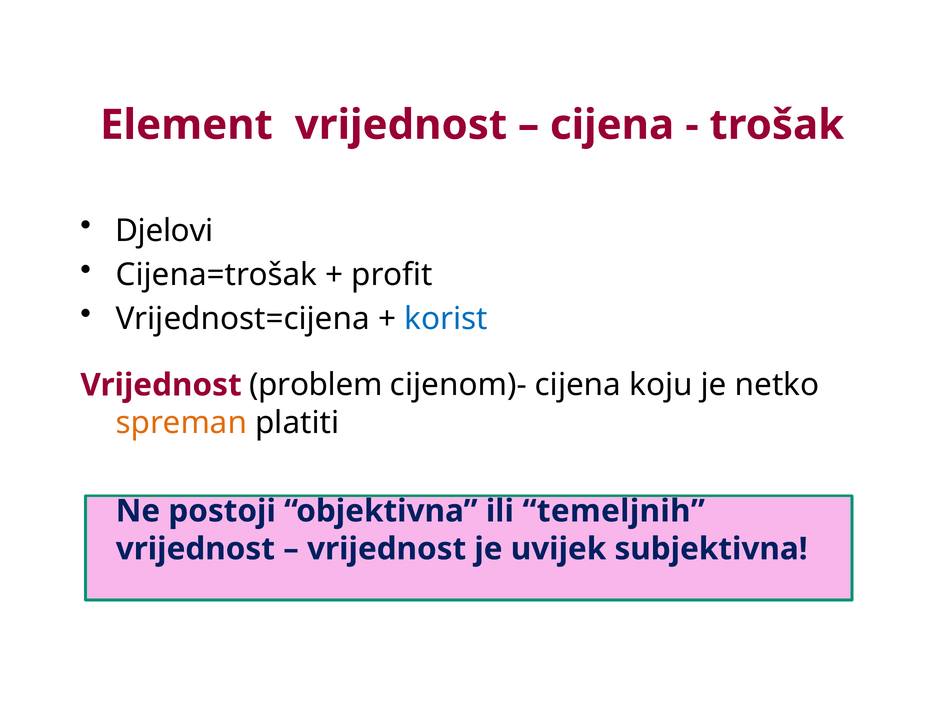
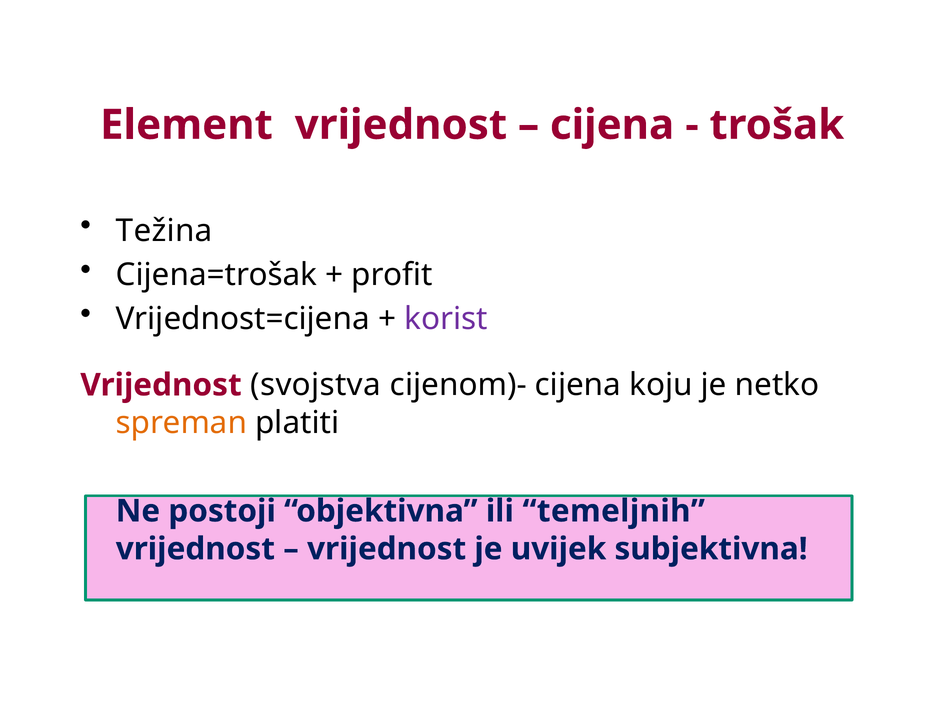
Djelovi: Djelovi -> Težina (164, 231)
korist colour: blue -> purple (446, 319)
problem: problem -> svojstva (316, 385)
